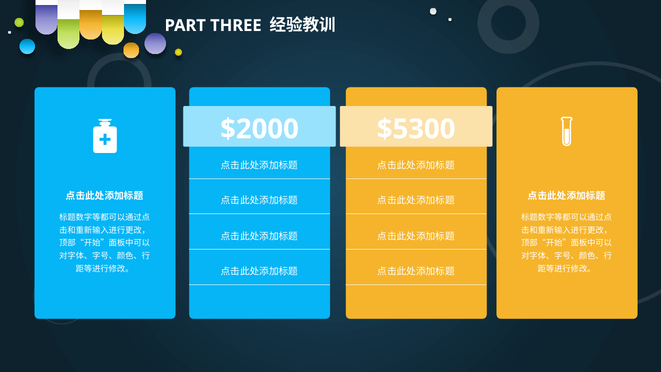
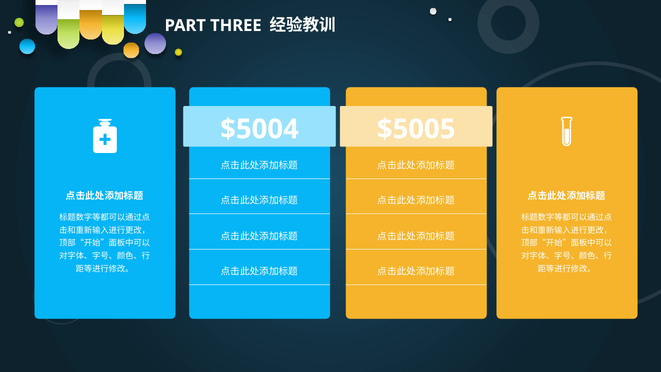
$2000: $2000 -> $5004 (259, 129)
$5300: $5300 -> $5005 (416, 129)
